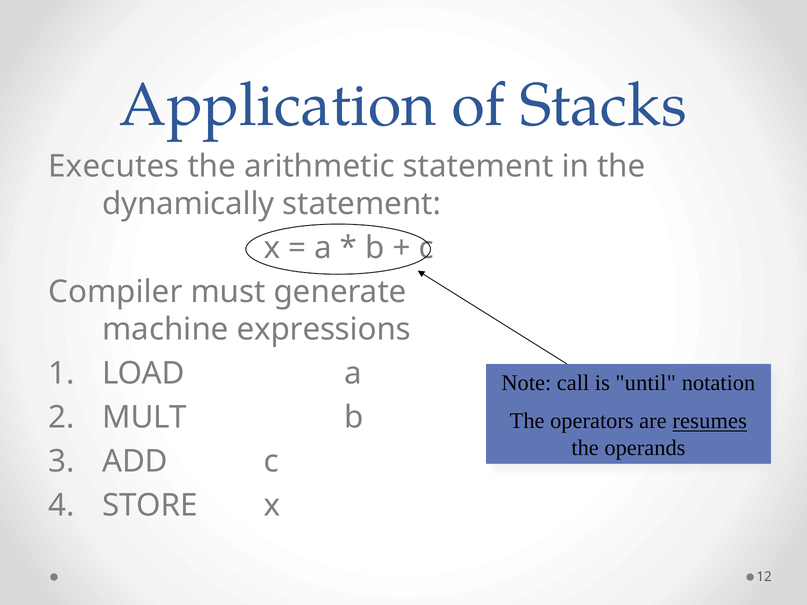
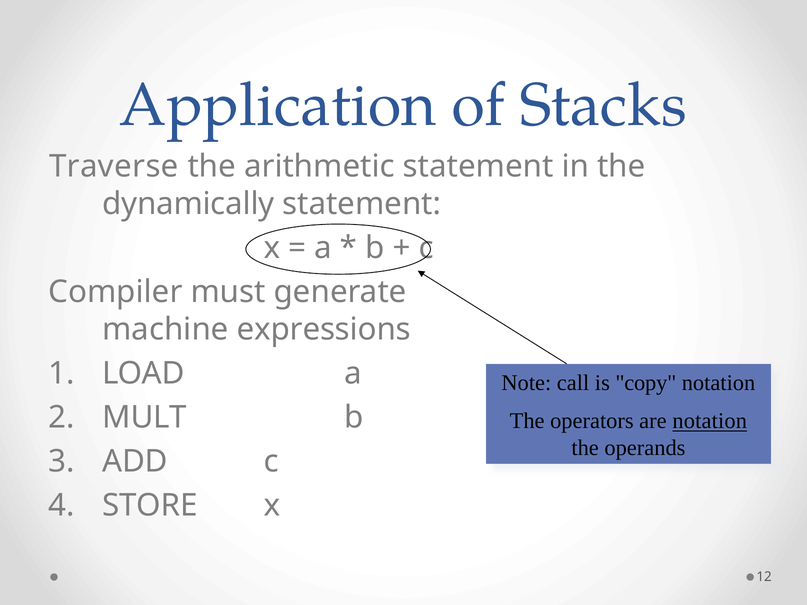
Executes: Executes -> Traverse (114, 166)
until: until -> copy (646, 383)
are resumes: resumes -> notation (710, 421)
